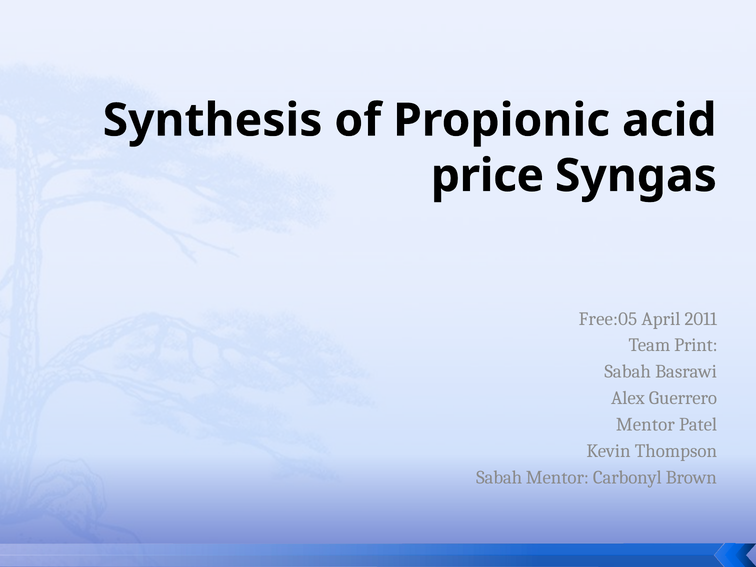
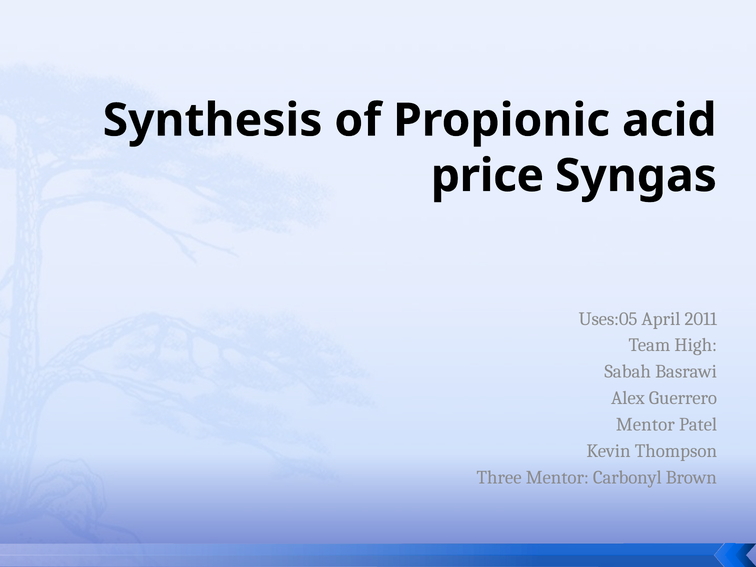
Free:05: Free:05 -> Uses:05 (608, 319)
Print: Print -> High (696, 345)
Sabah: Sabah -> Three (499, 478)
